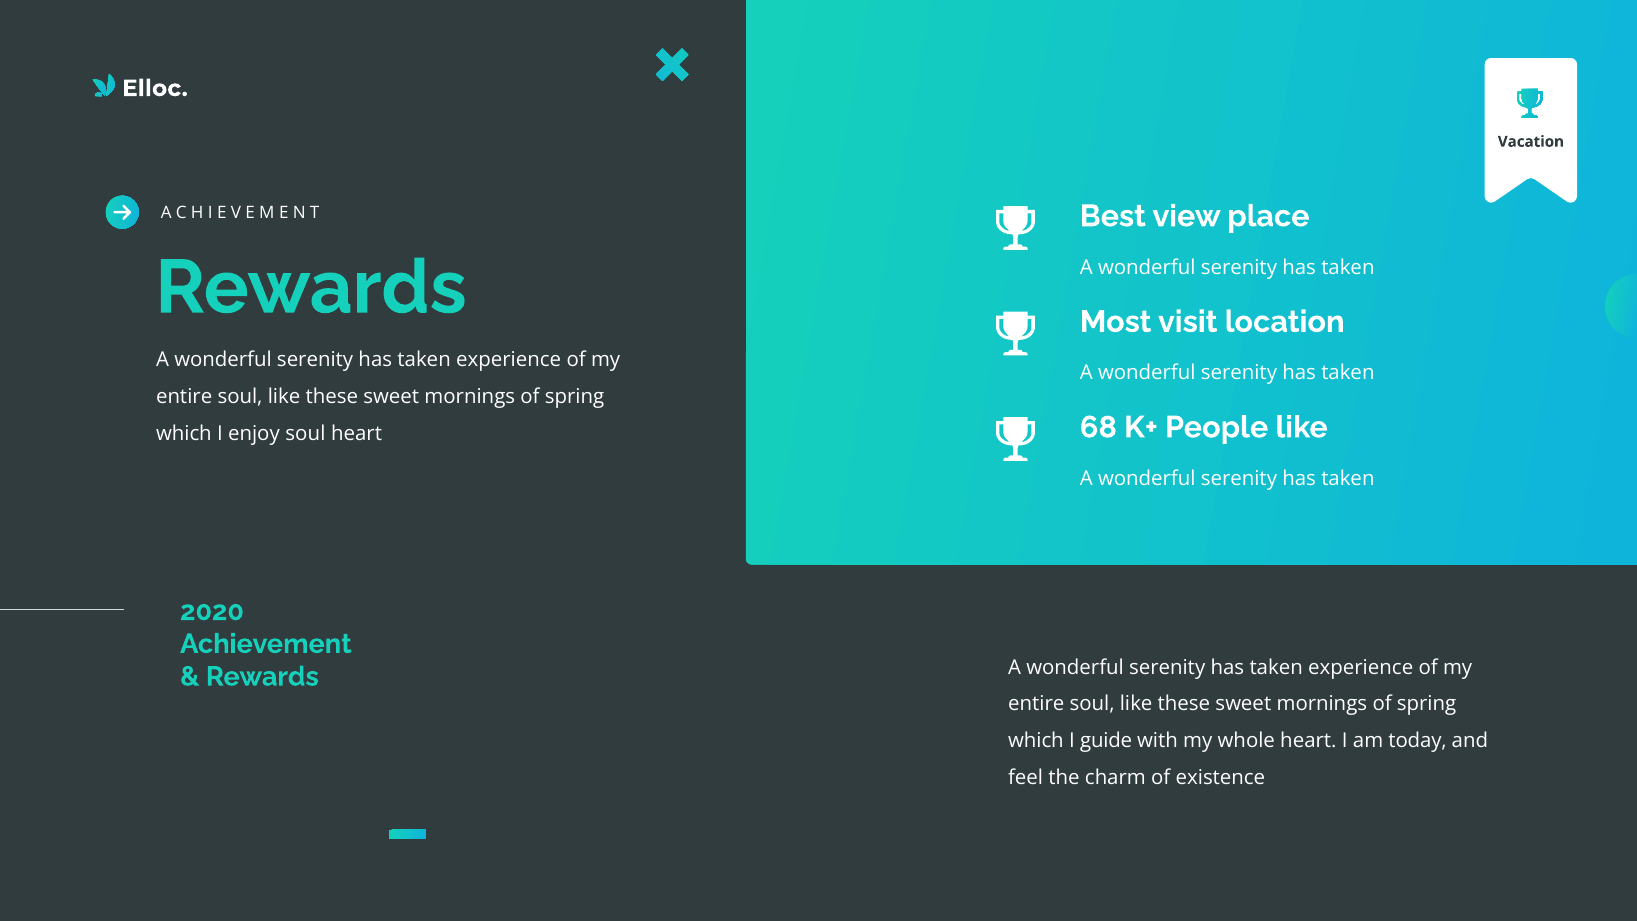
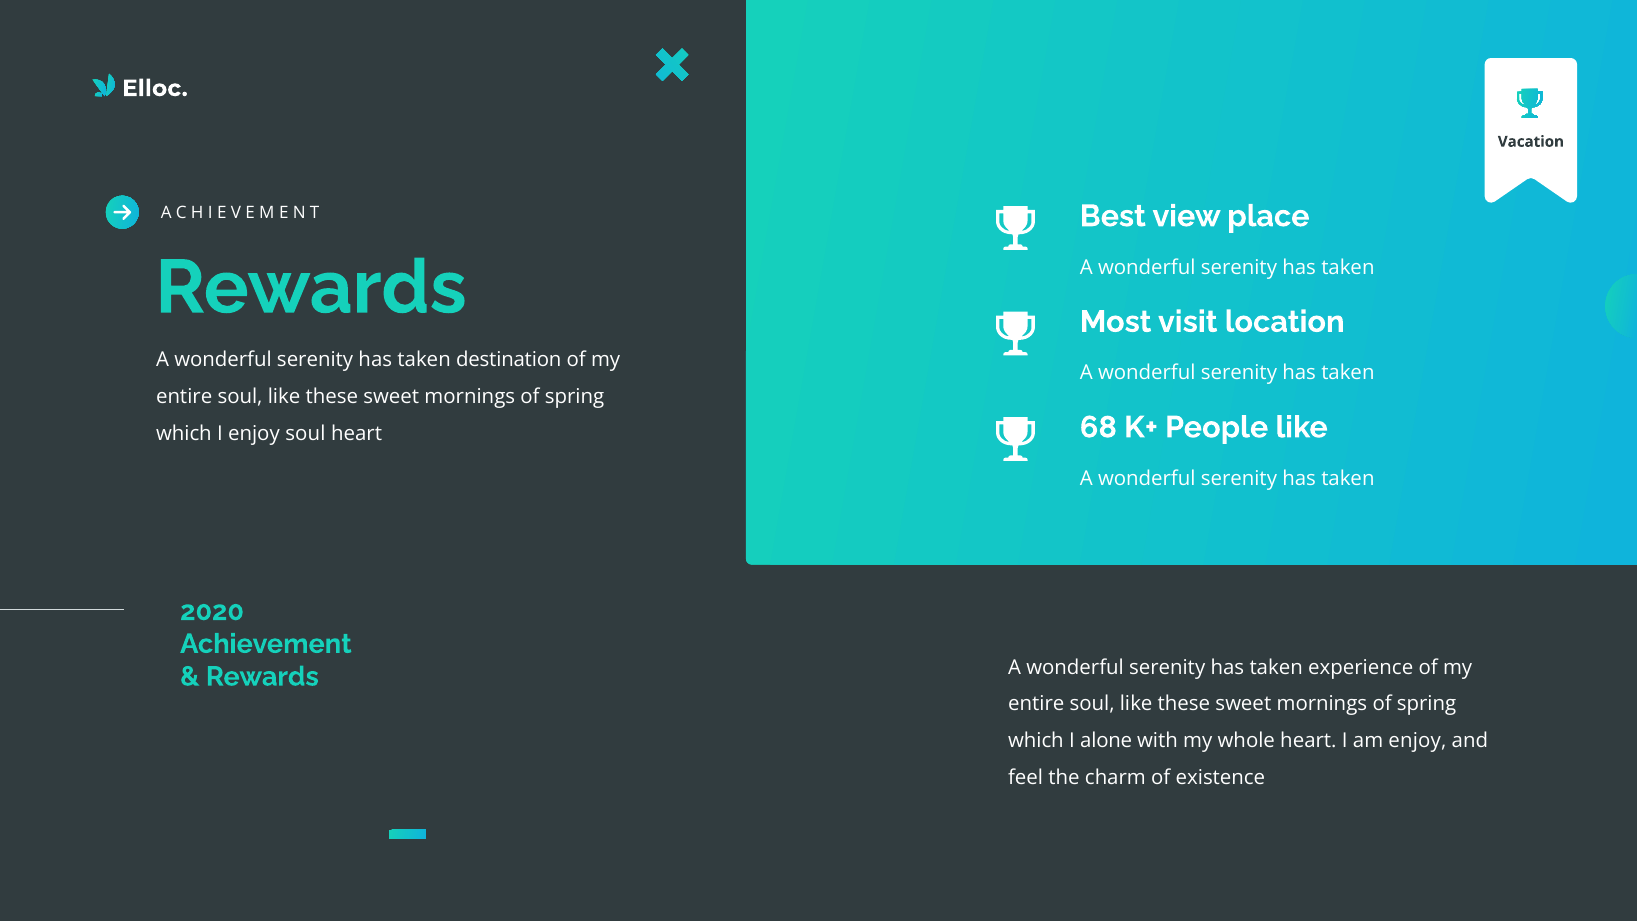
experience: experience -> destination (509, 360)
guide: guide -> alone (1106, 741)
am today: today -> enjoy (1417, 741)
